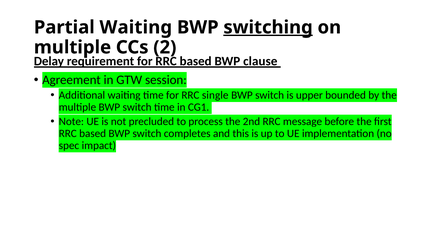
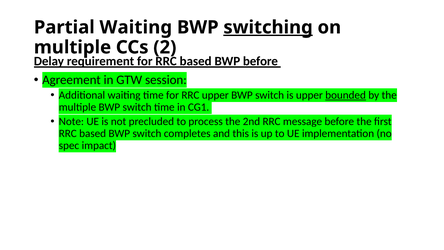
BWP clause: clause -> before (260, 61)
single: single -> upper (215, 95)
bounded underline: none -> present (346, 95)
